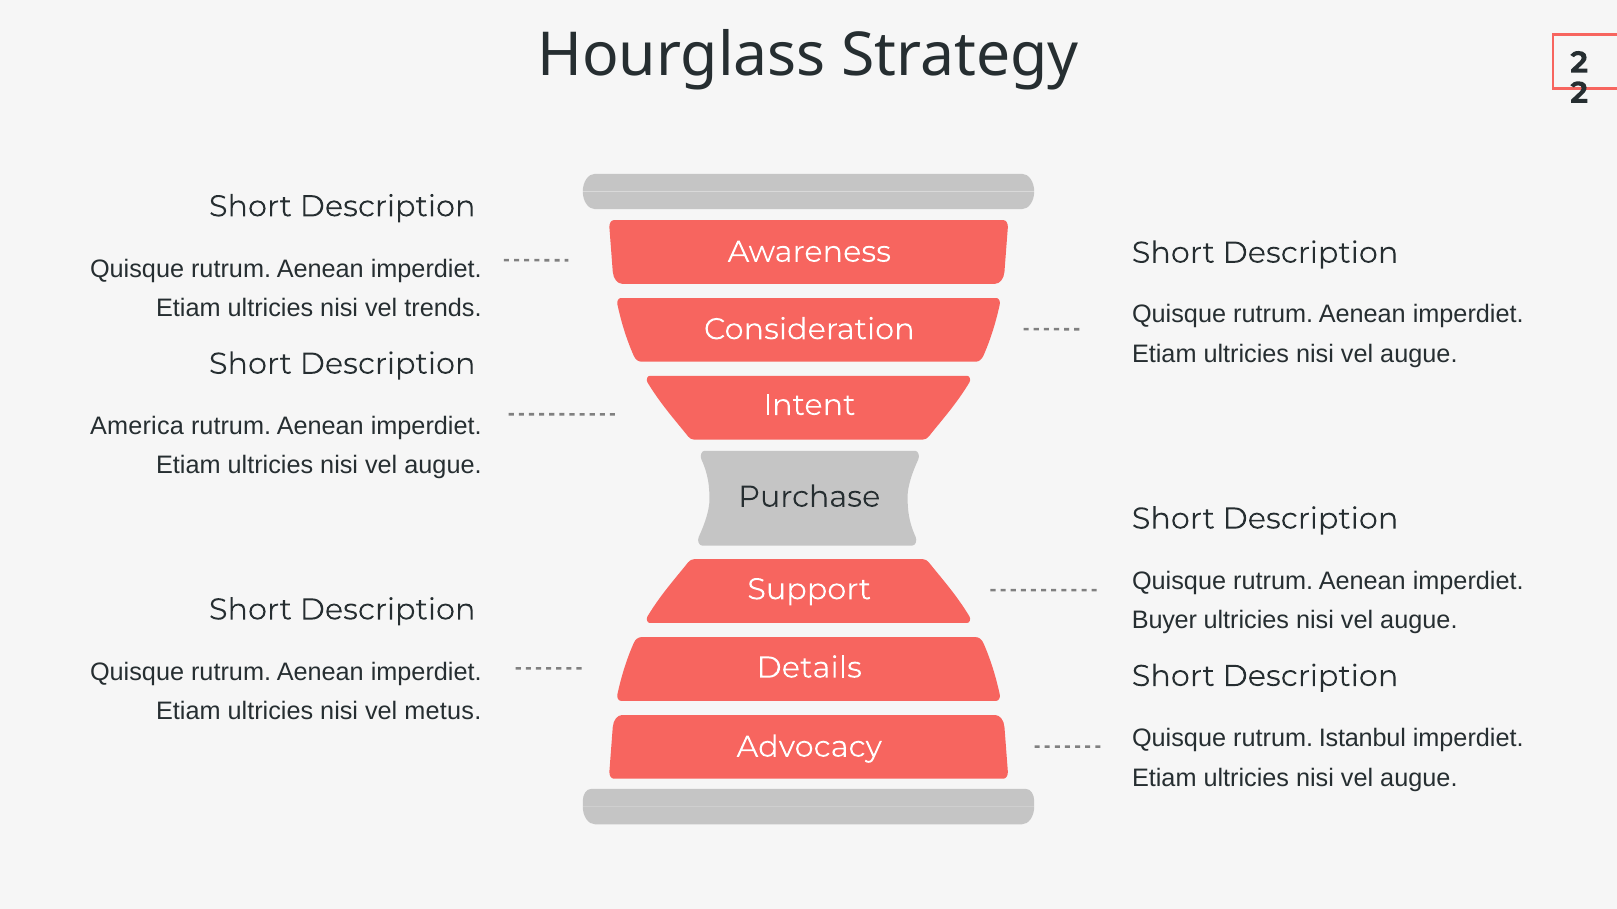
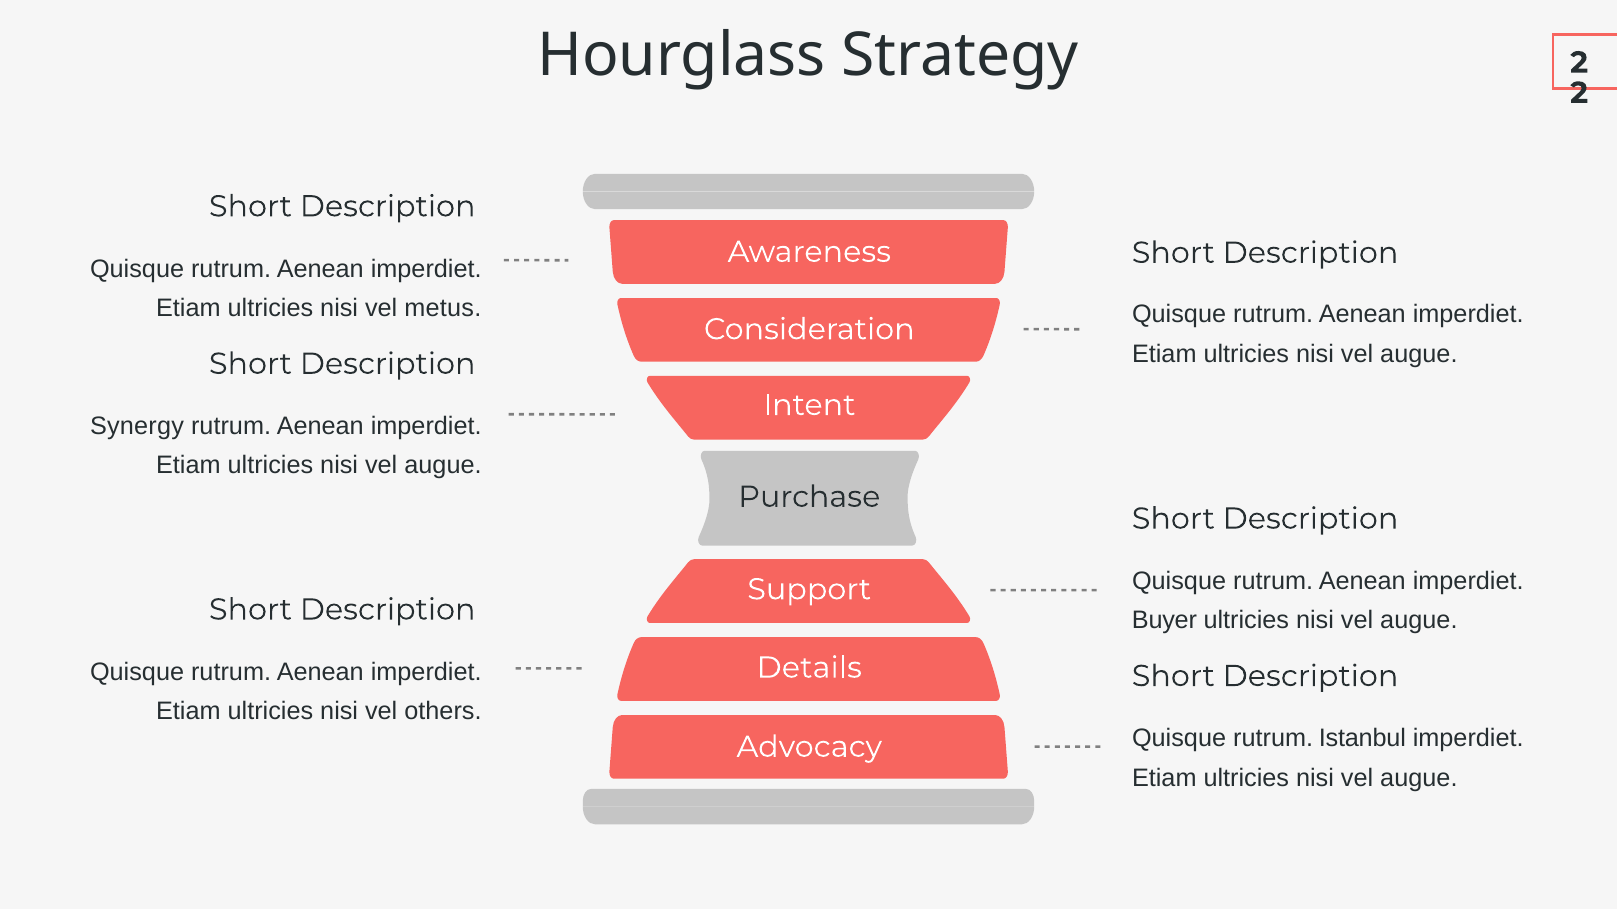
trends: trends -> metus (443, 308)
America: America -> Synergy (137, 426)
metus: metus -> others (443, 712)
